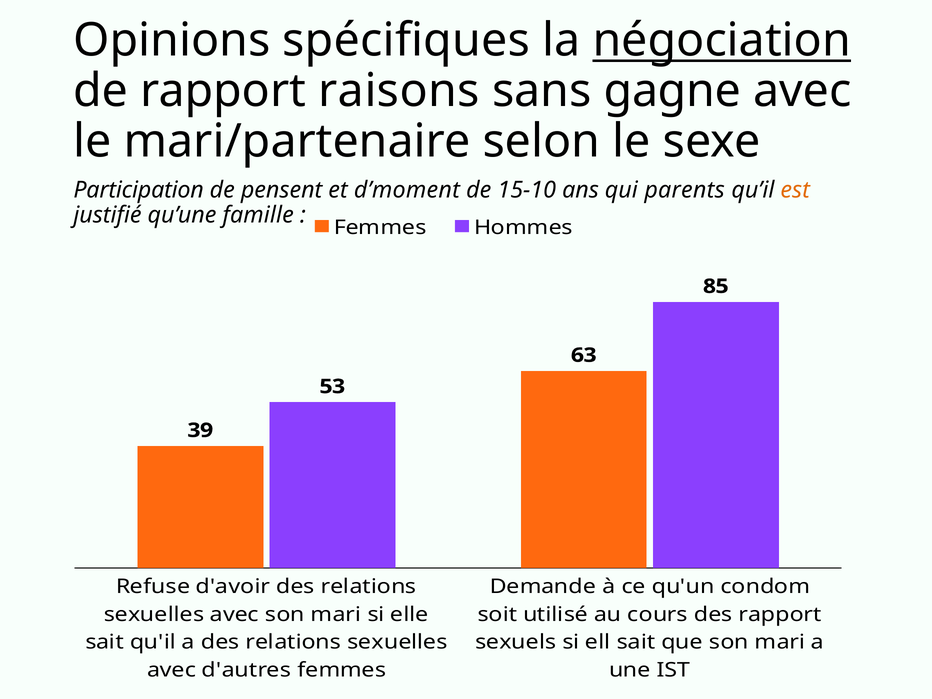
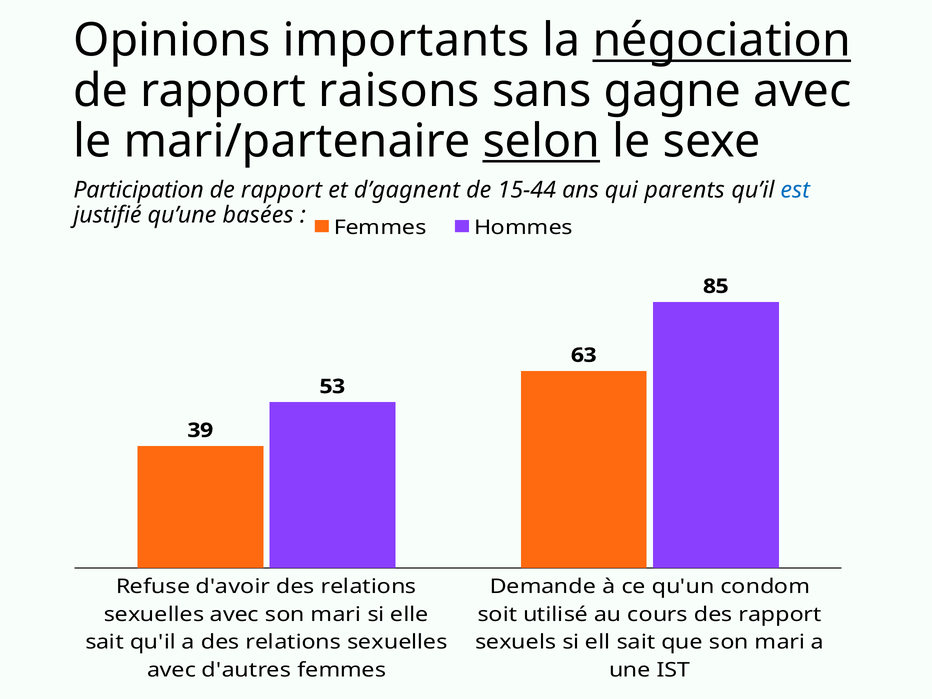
spécifiques: spécifiques -> importants (406, 41)
selon underline: none -> present (541, 141)
pensent: pensent -> rapport (282, 190)
d’moment: d’moment -> d’gagnent (407, 190)
15-10: 15-10 -> 15-44 (527, 190)
est colour: orange -> blue (795, 190)
famille: famille -> basées (258, 215)
